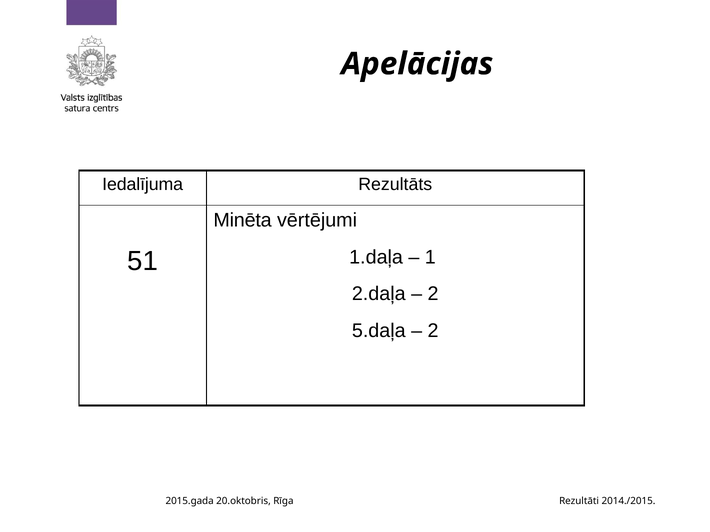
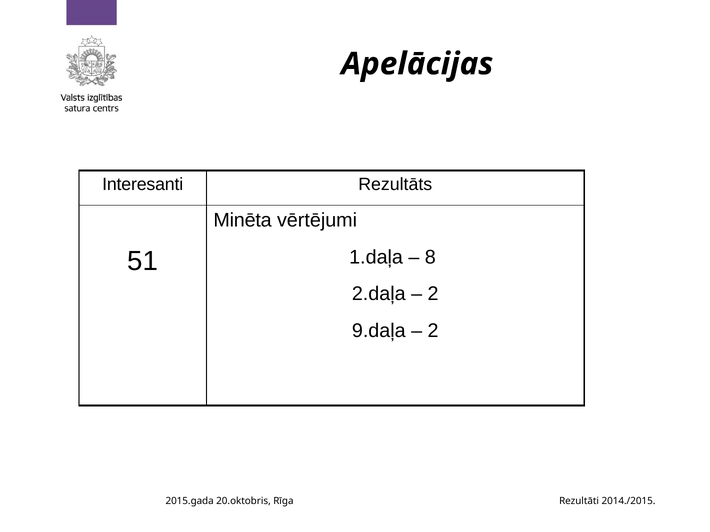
Iedalījuma: Iedalījuma -> Interesanti (143, 185)
1: 1 -> 8 (430, 257)
5.daļa: 5.daļa -> 9.daļa (379, 331)
